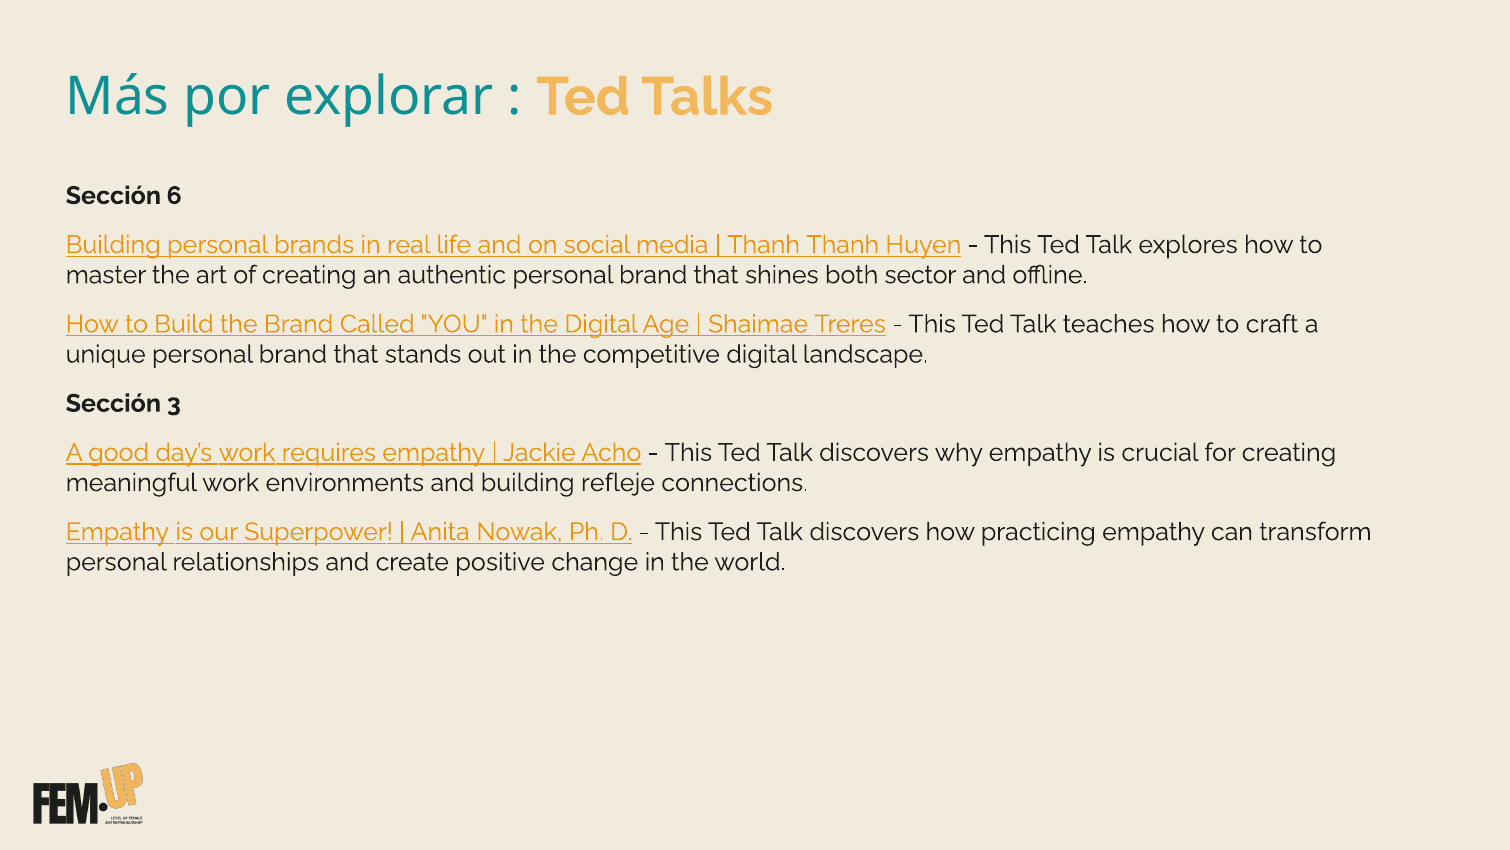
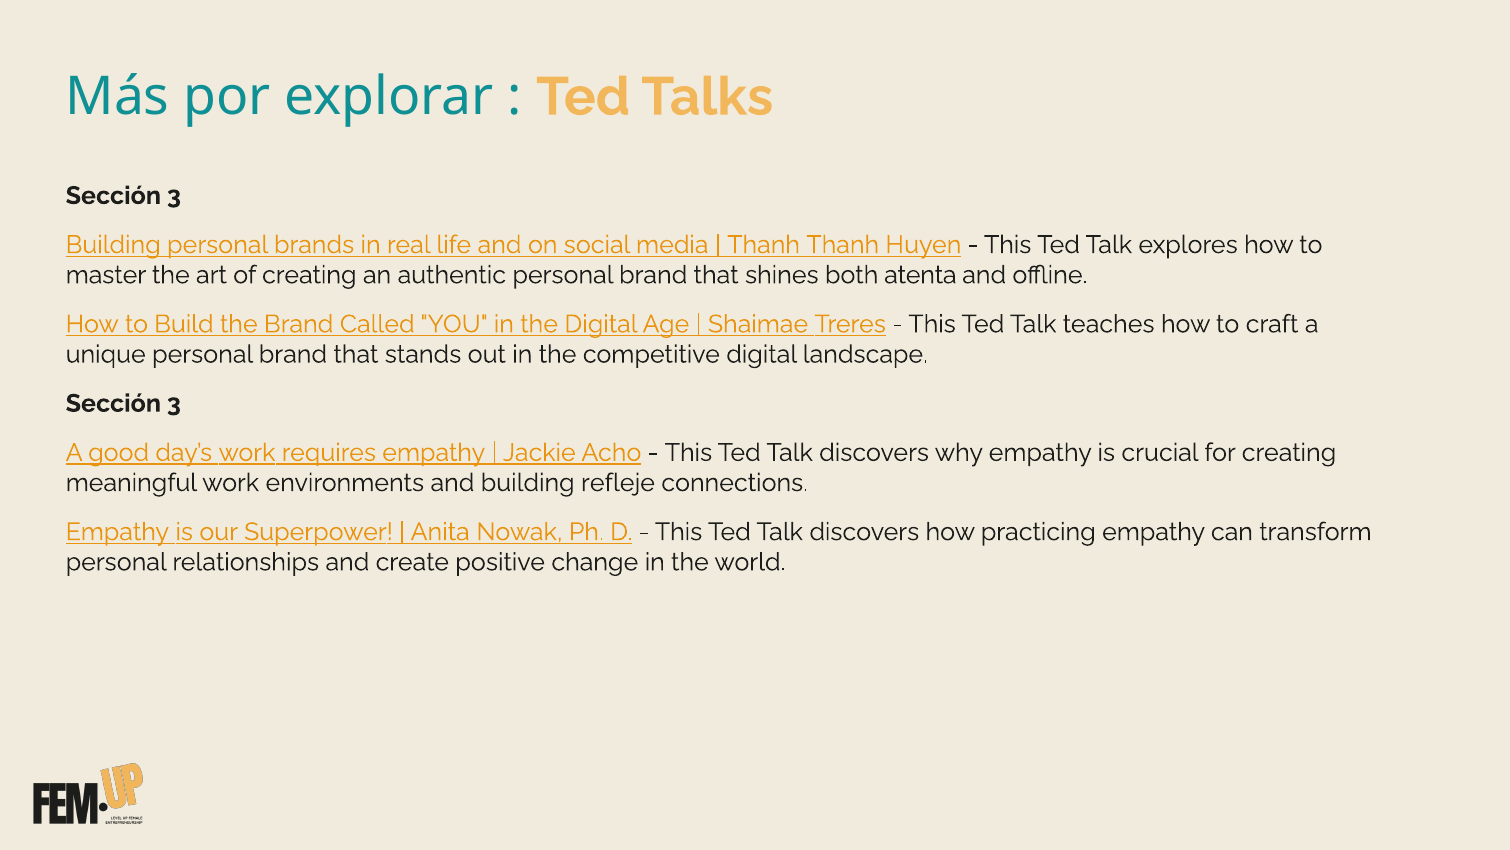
6: 6 -> 3 (174, 196)
sector: sector -> atenta (920, 275)
